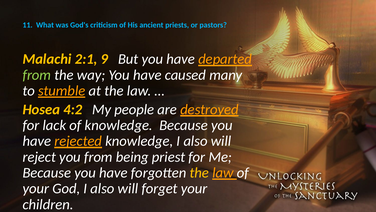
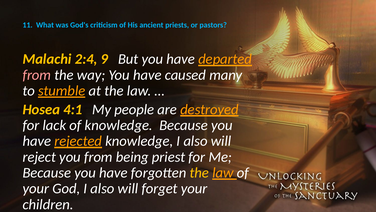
2:1: 2:1 -> 2:4 (86, 59)
from colour: light green -> pink (37, 75)
4:2: 4:2 -> 4:1 (73, 109)
